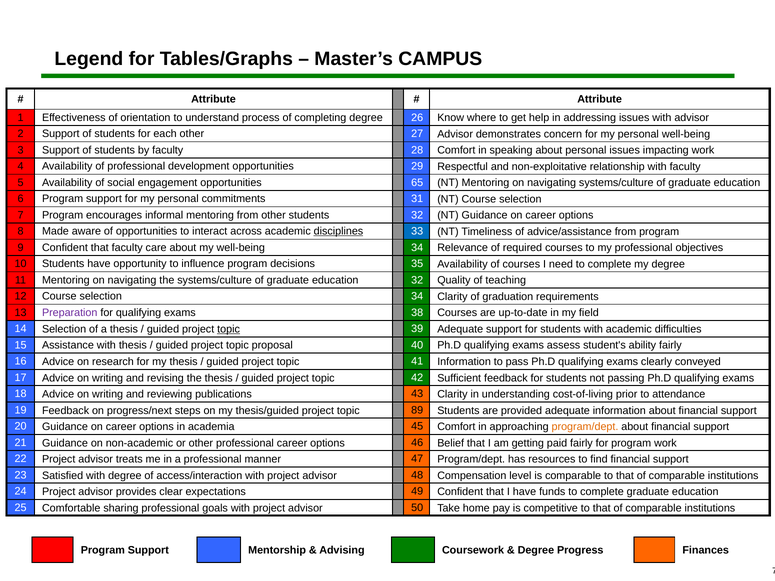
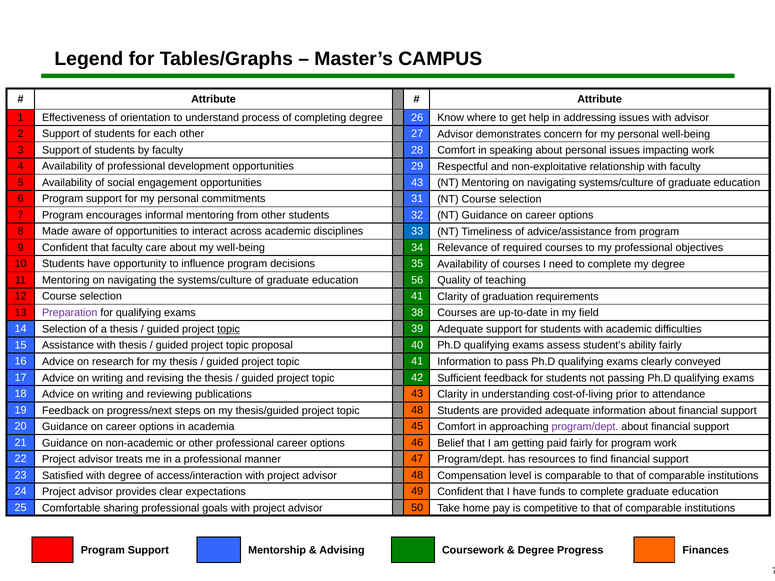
opportunities 65: 65 -> 43 (417, 183)
disciplines underline: present -> none (338, 231)
education 32: 32 -> 56 (417, 280)
selection 34: 34 -> 41 (417, 296)
topic 89: 89 -> 48 (417, 410)
program/dept colour: orange -> purple (585, 427)
